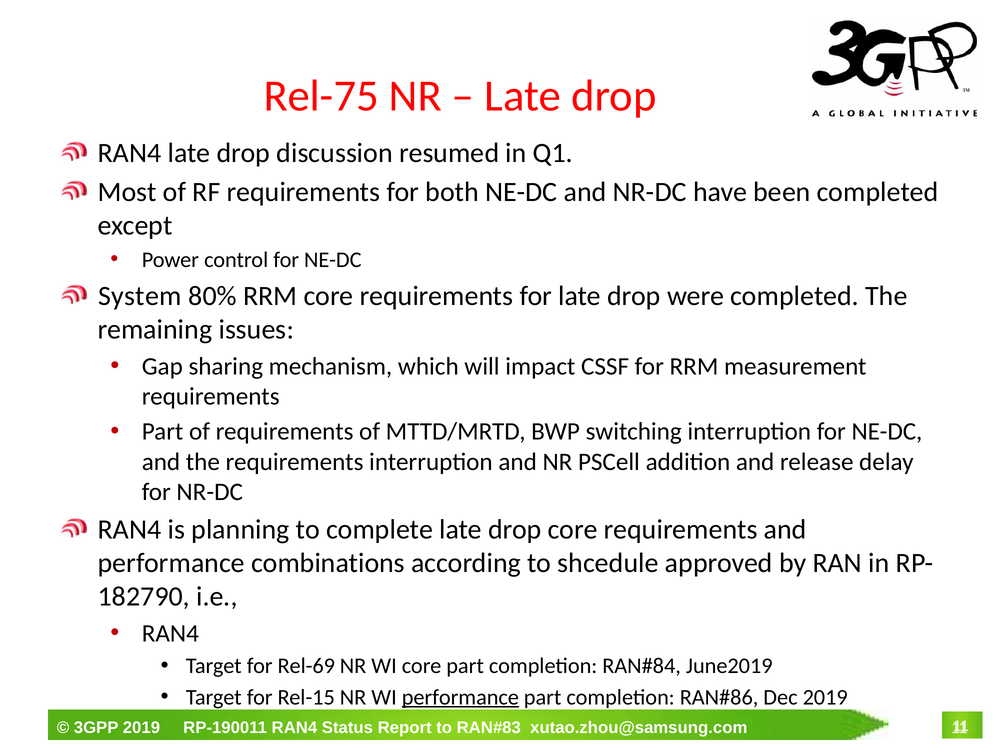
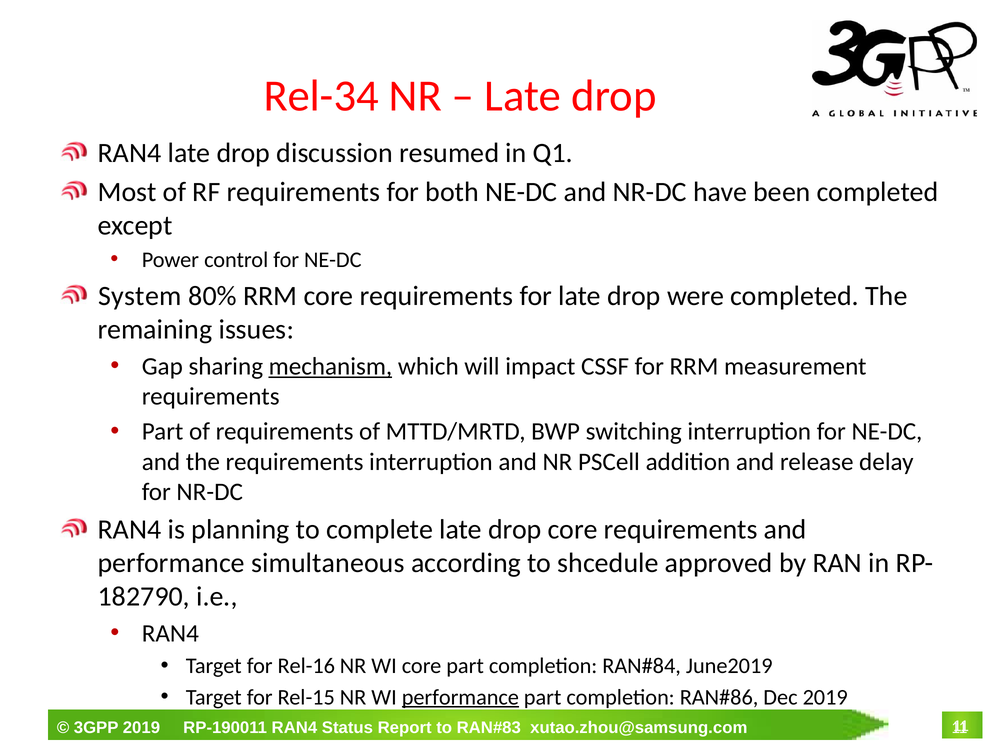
Rel-75: Rel-75 -> Rel-34 (321, 96)
mechanism underline: none -> present (330, 366)
combinations: combinations -> simultaneous (328, 563)
Rel-69: Rel-69 -> Rel-16 (306, 666)
